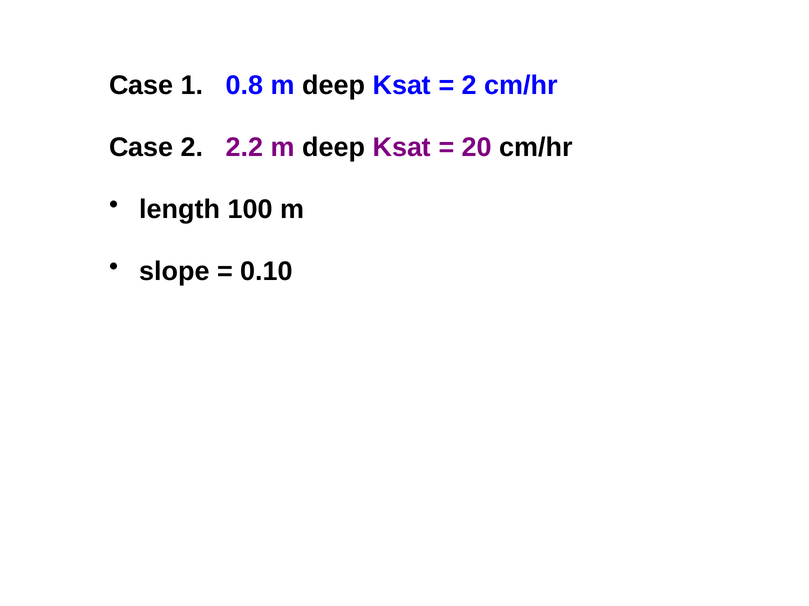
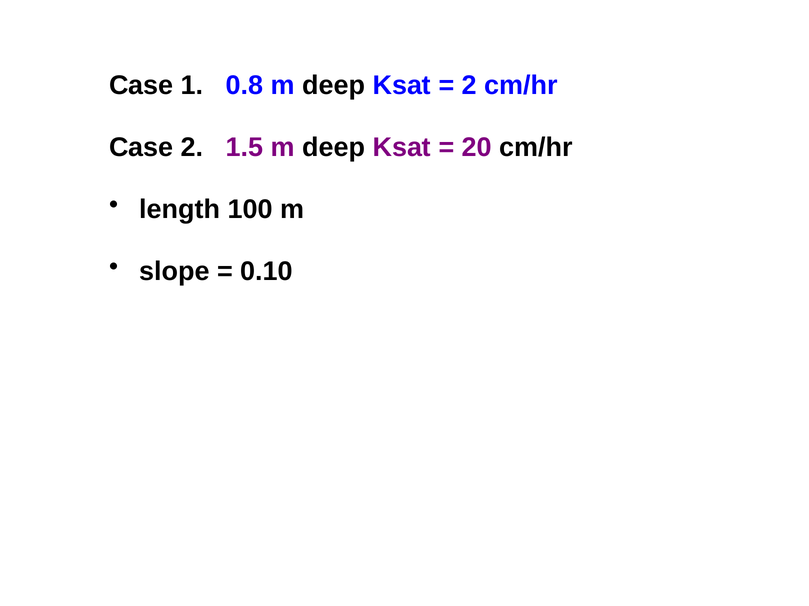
2.2: 2.2 -> 1.5 (245, 147)
